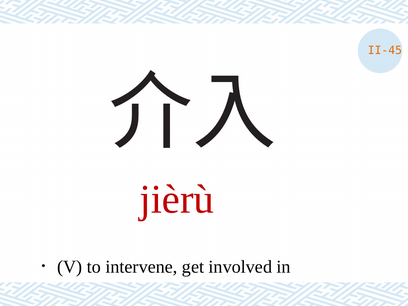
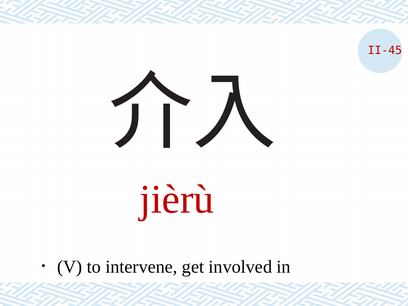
II-45 colour: orange -> red (385, 50)
